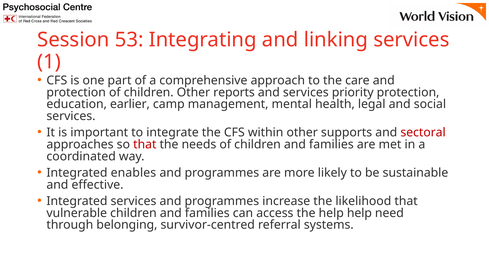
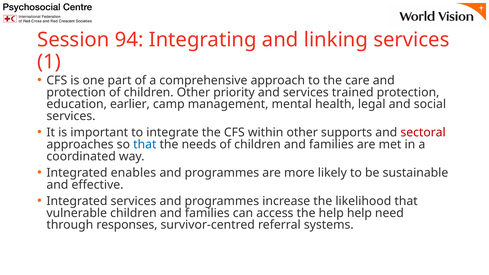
53: 53 -> 94 (129, 40)
reports: reports -> priority (234, 92)
priority: priority -> trained (353, 92)
that colour: red -> blue (145, 145)
belonging: belonging -> responses (127, 225)
